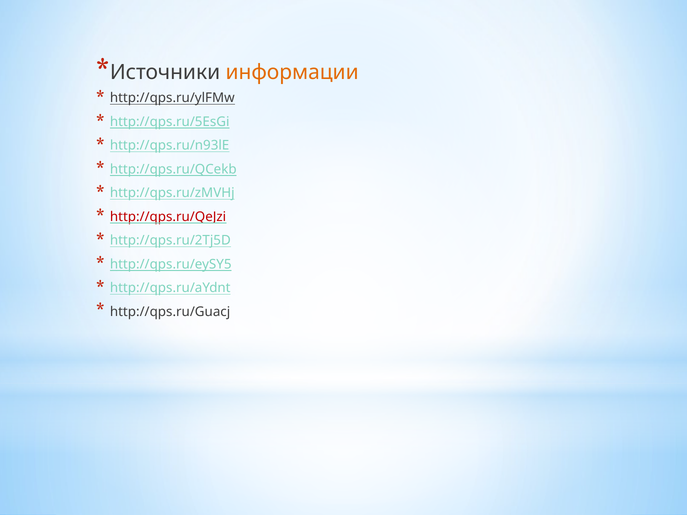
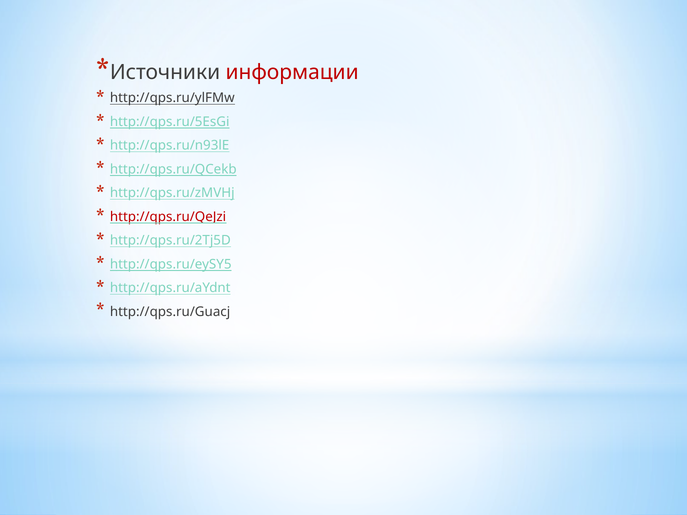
информации colour: orange -> red (292, 72)
